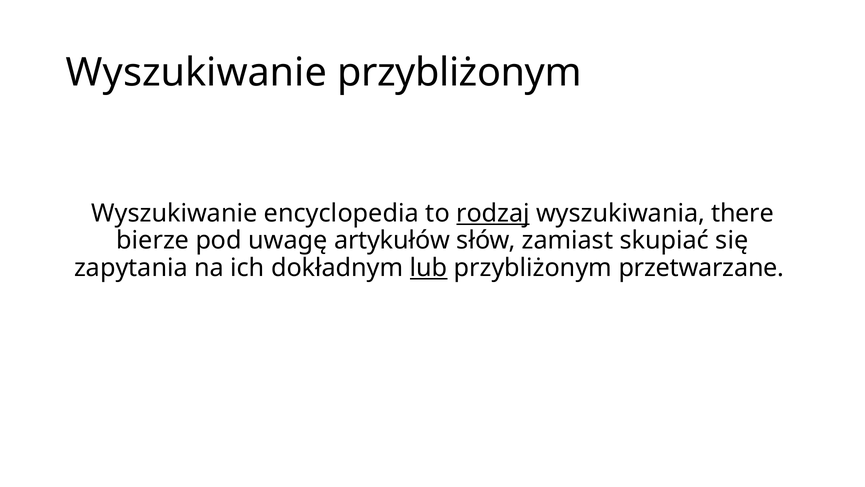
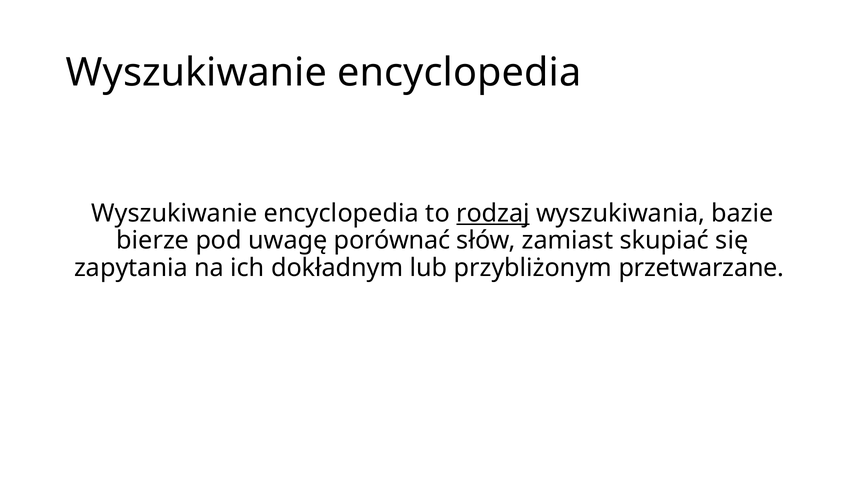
przybliżonym: przybliżonym -> encyclopedia (459, 73)
there: there -> bazie (742, 213)
artykułów: artykułów -> porównać (392, 240)
lub underline: present -> none (429, 267)
